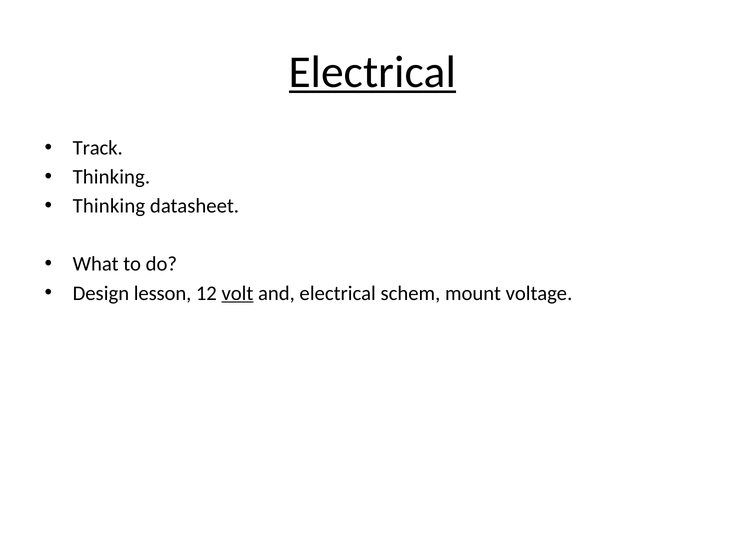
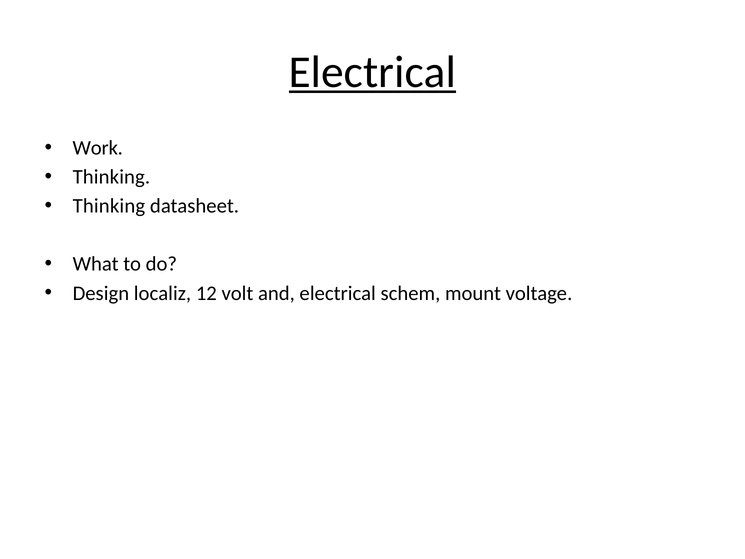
Track: Track -> Work (98, 148)
lesson: lesson -> localiz (162, 293)
volt underline: present -> none (237, 293)
